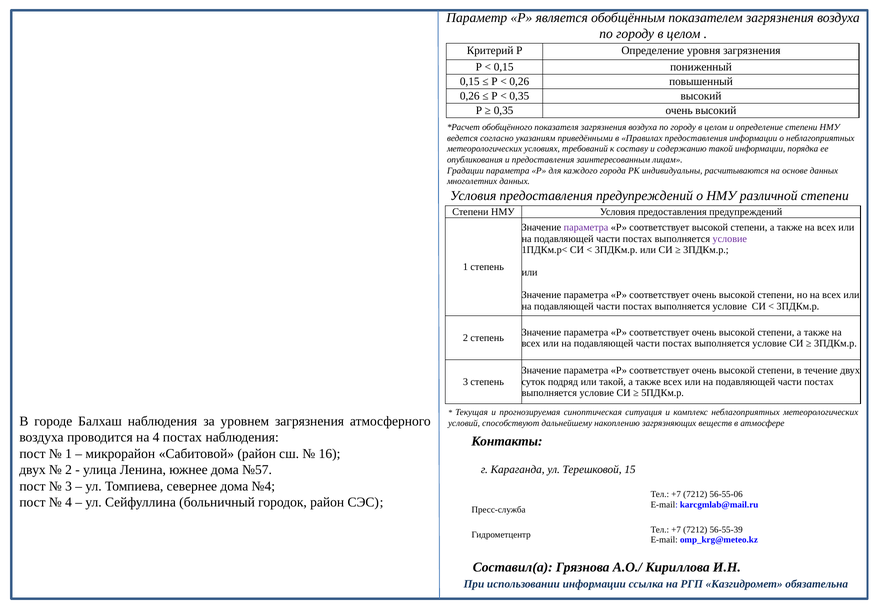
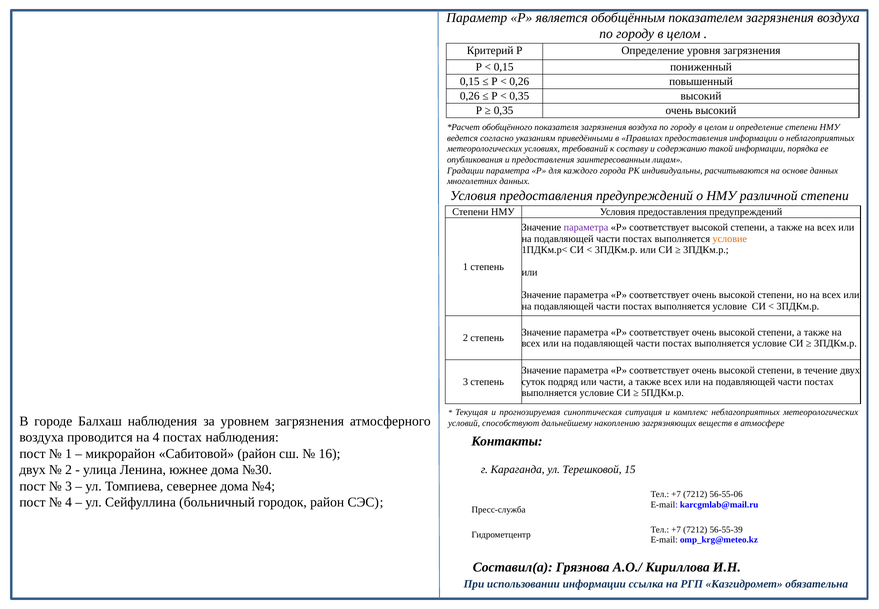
условие colour: purple -> orange (730, 239)
или такой: такой -> части (612, 381)
№57: №57 -> №30 (257, 469)
